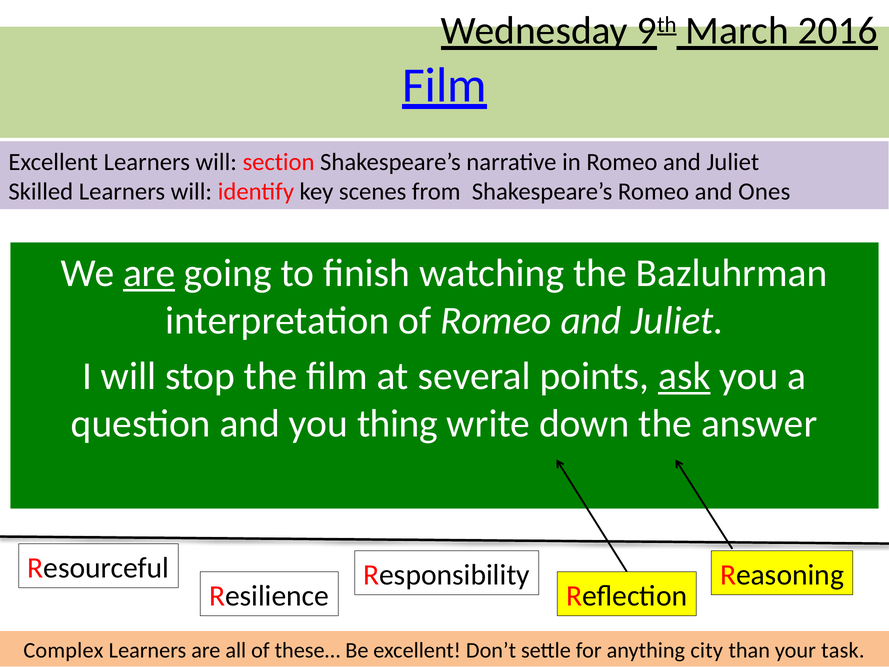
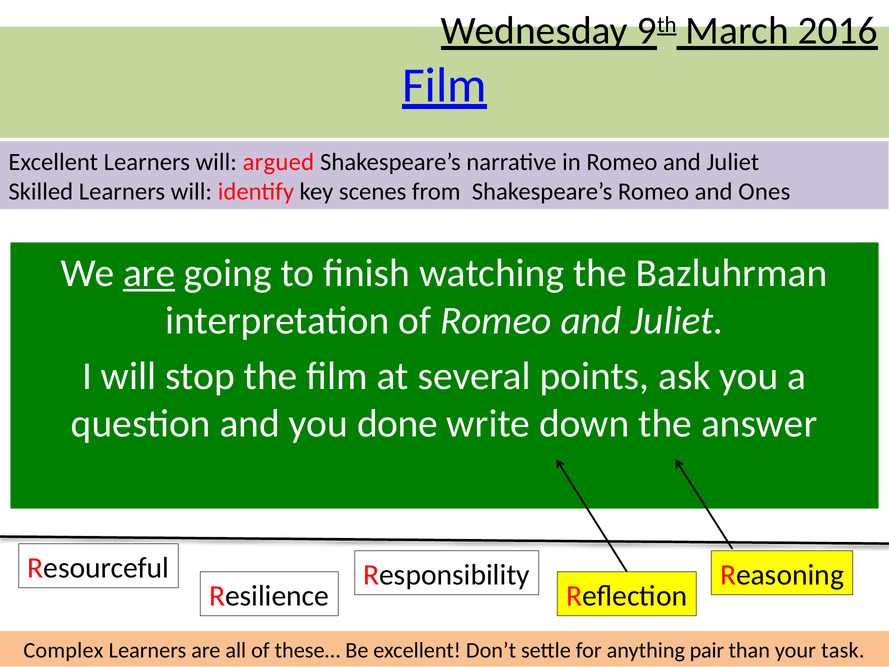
section: section -> argued (278, 162)
ask underline: present -> none (684, 376)
thing: thing -> done (397, 423)
city: city -> pair (707, 650)
